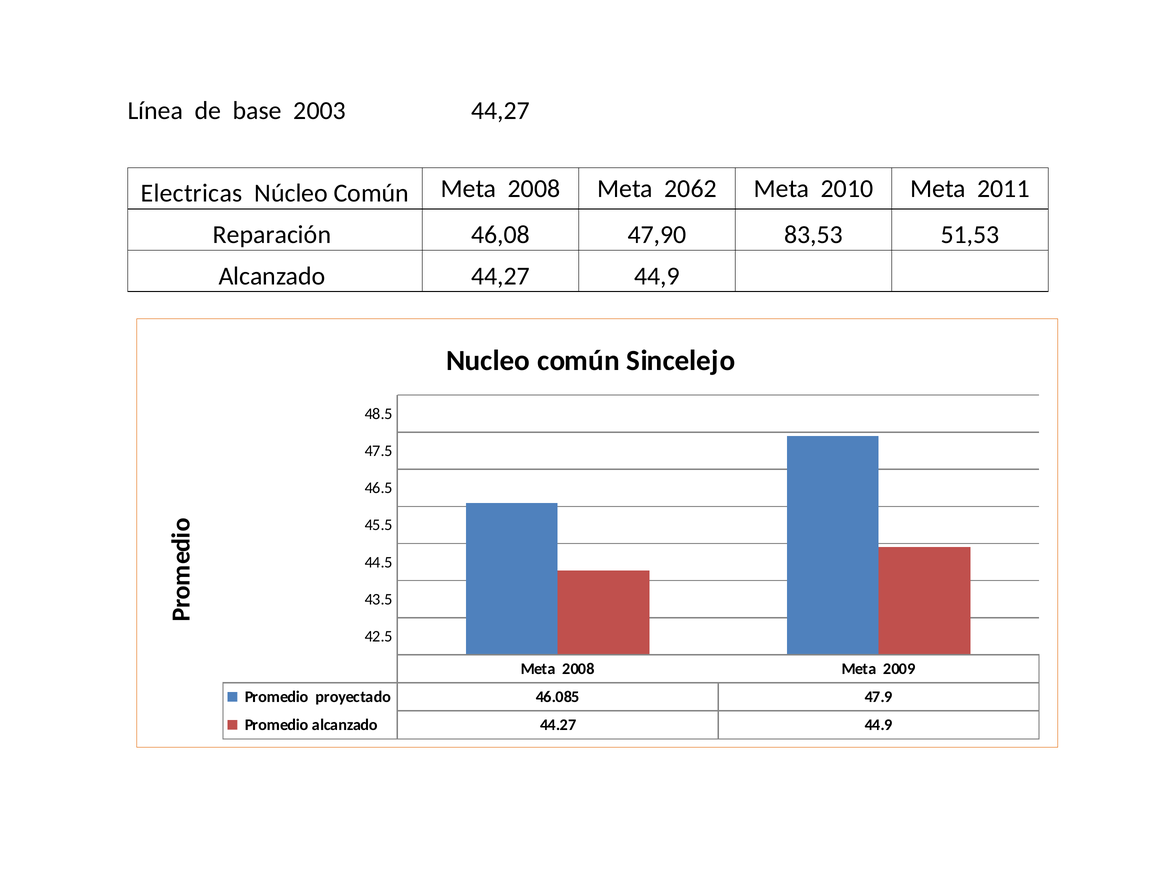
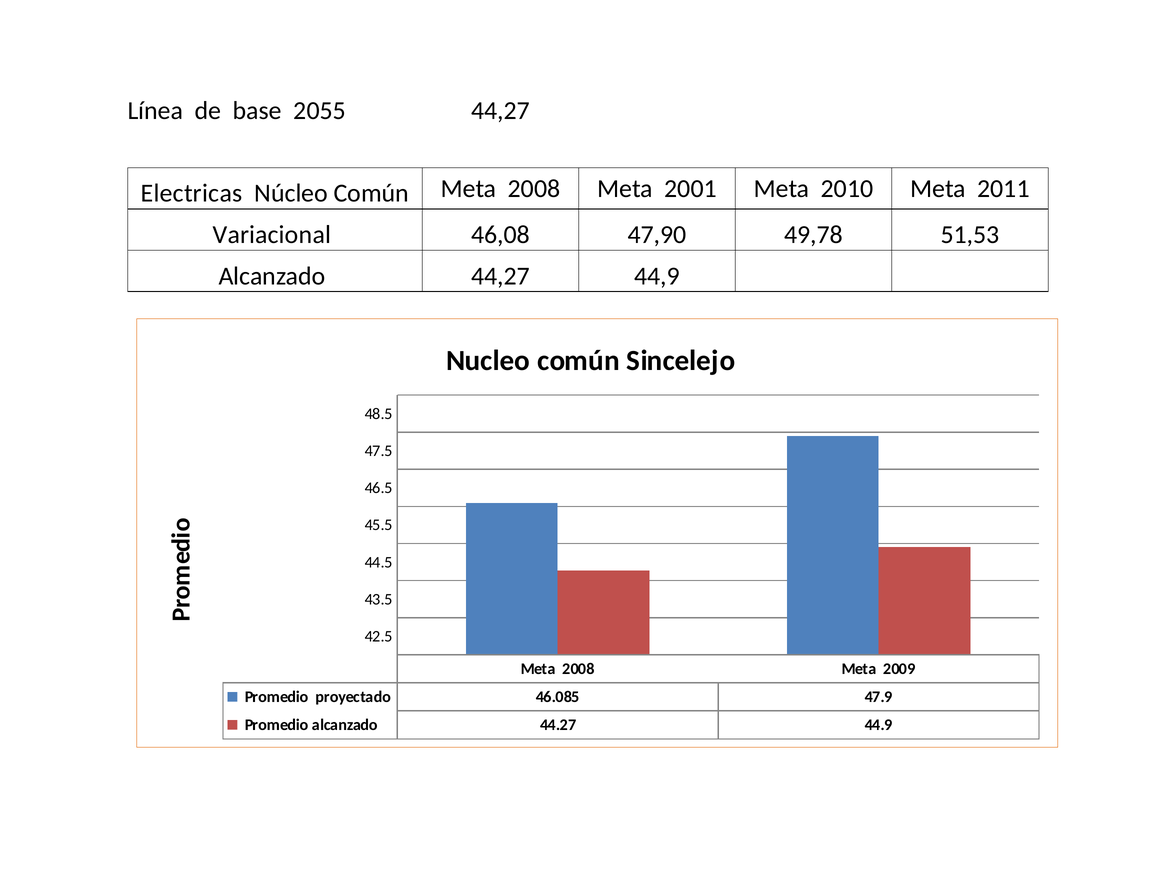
2003: 2003 -> 2055 (320, 111)
2062: 2062 -> 2001 (691, 189)
Reparación: Reparación -> Variacional (272, 235)
83,53: 83,53 -> 49,78 (814, 235)
